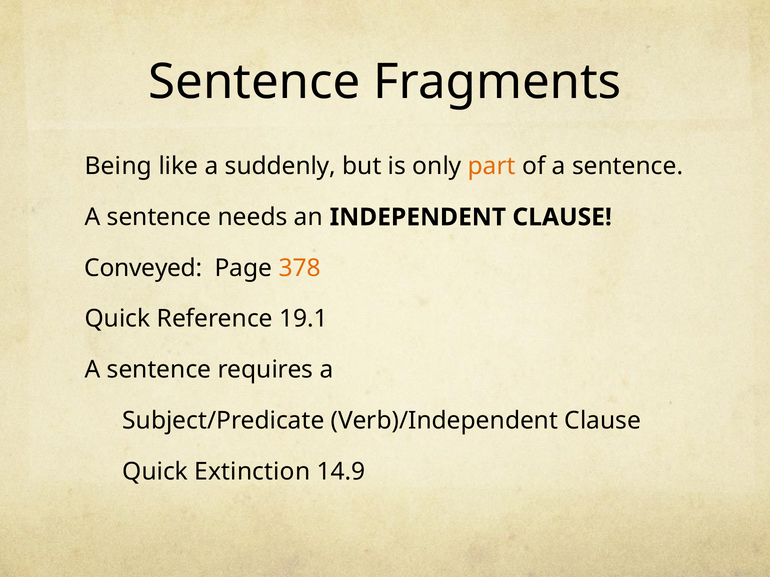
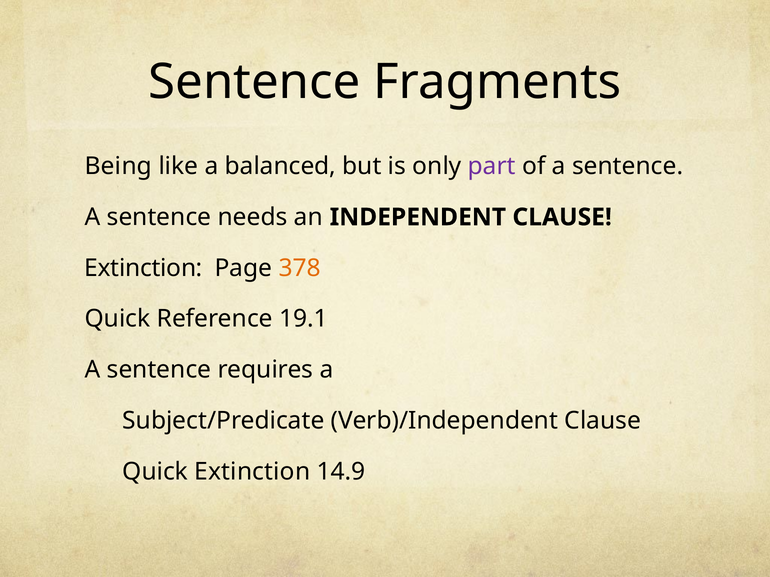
suddenly: suddenly -> balanced (280, 166)
part colour: orange -> purple (492, 166)
Conveyed: Conveyed -> Extinction (143, 268)
